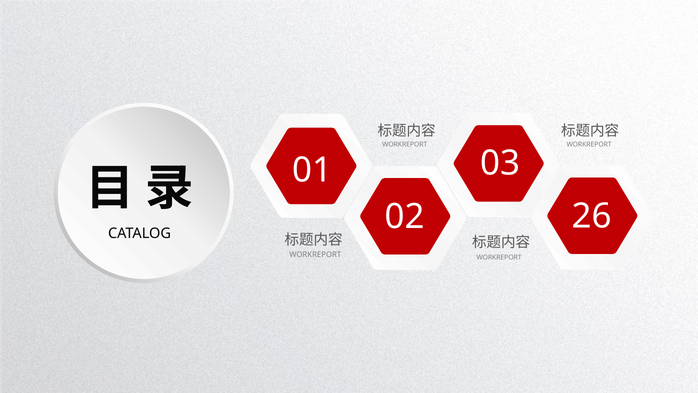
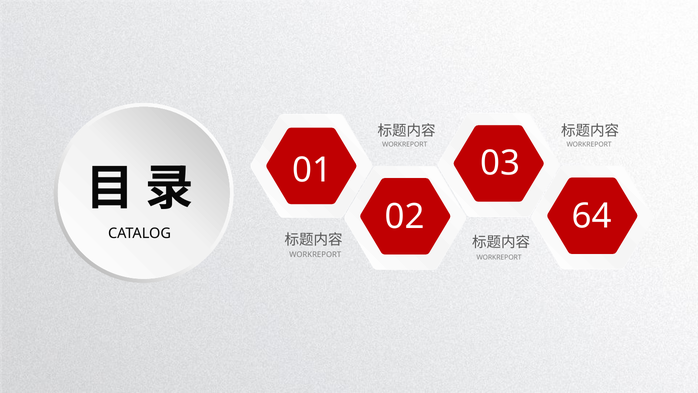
26: 26 -> 64 (592, 216)
